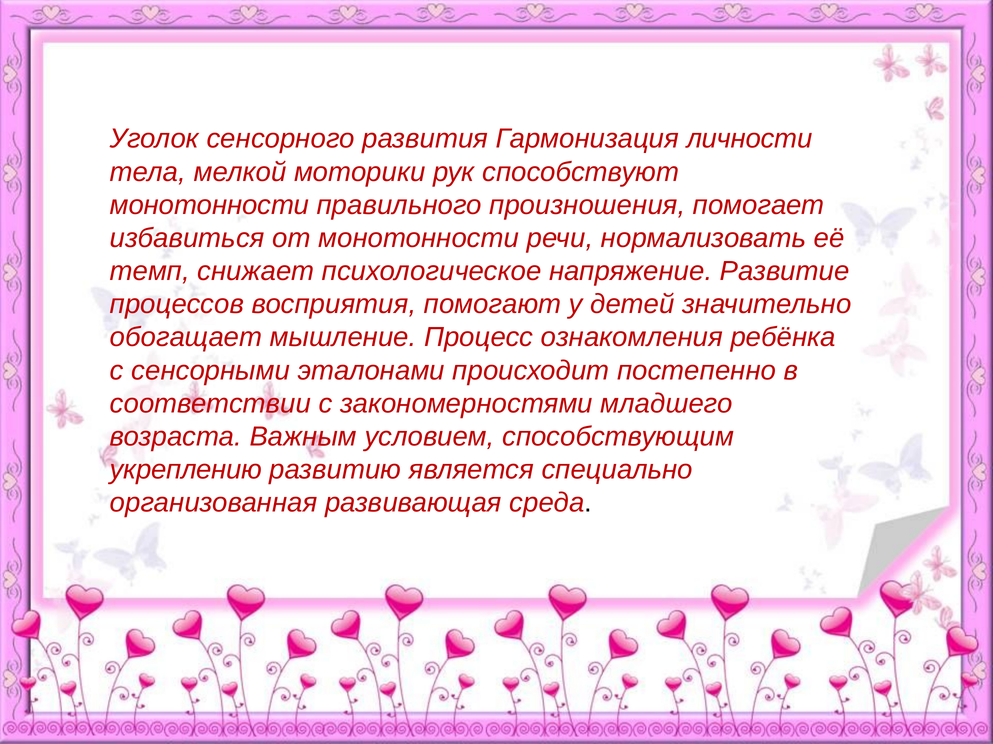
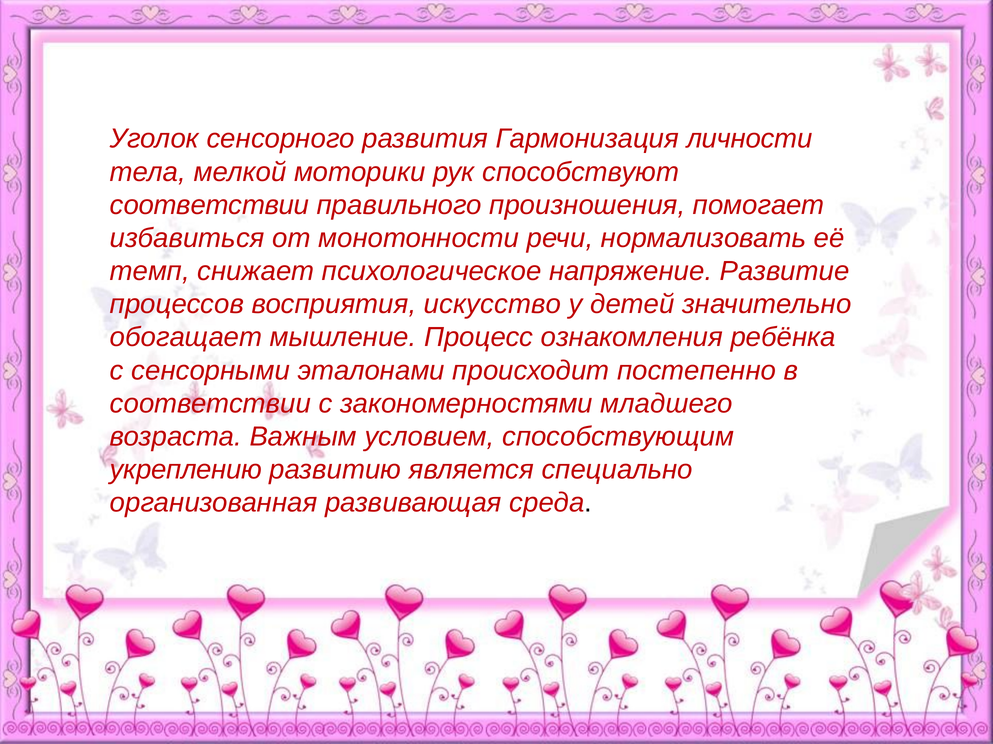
монотонности: монотонности -> соответствии (210, 205)
помогают: помогают -> искусство (493, 305)
